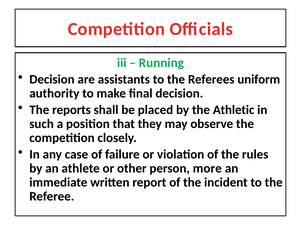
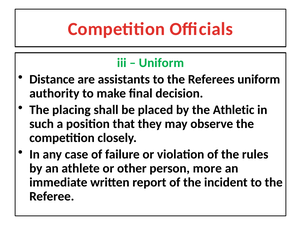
Running: Running -> Uniform (161, 63)
Decision: Decision -> Distance (52, 79)
reports: reports -> placing (71, 110)
